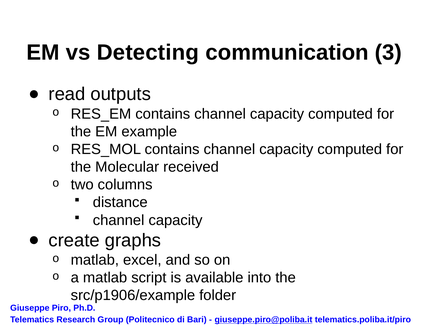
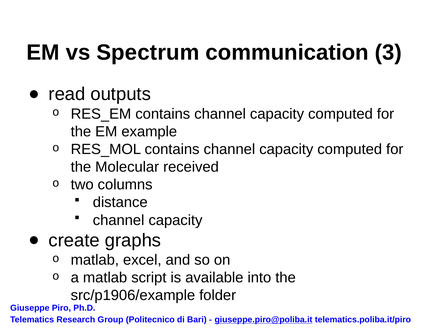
Detecting: Detecting -> Spectrum (148, 52)
